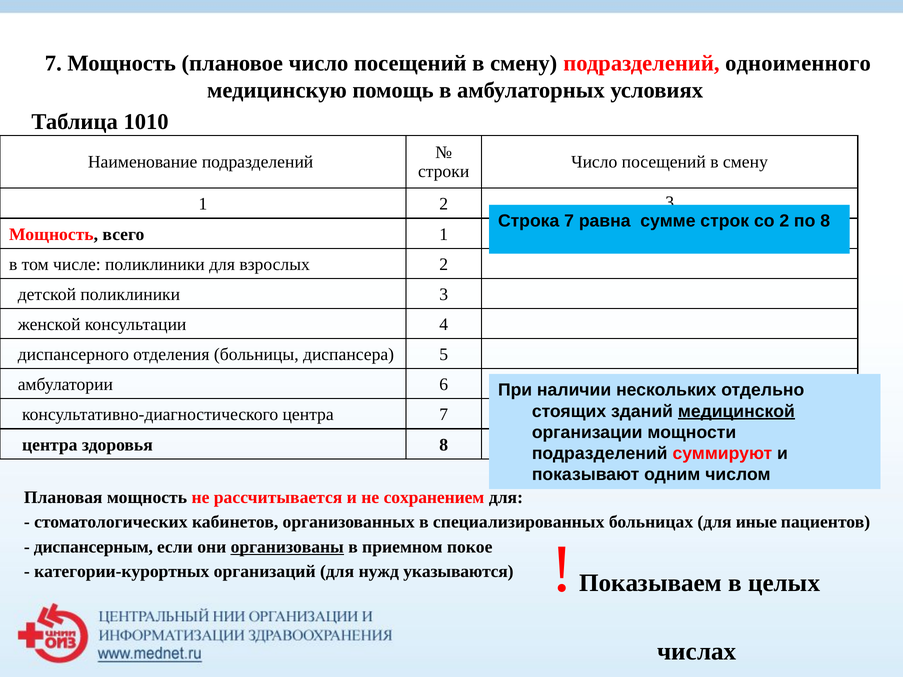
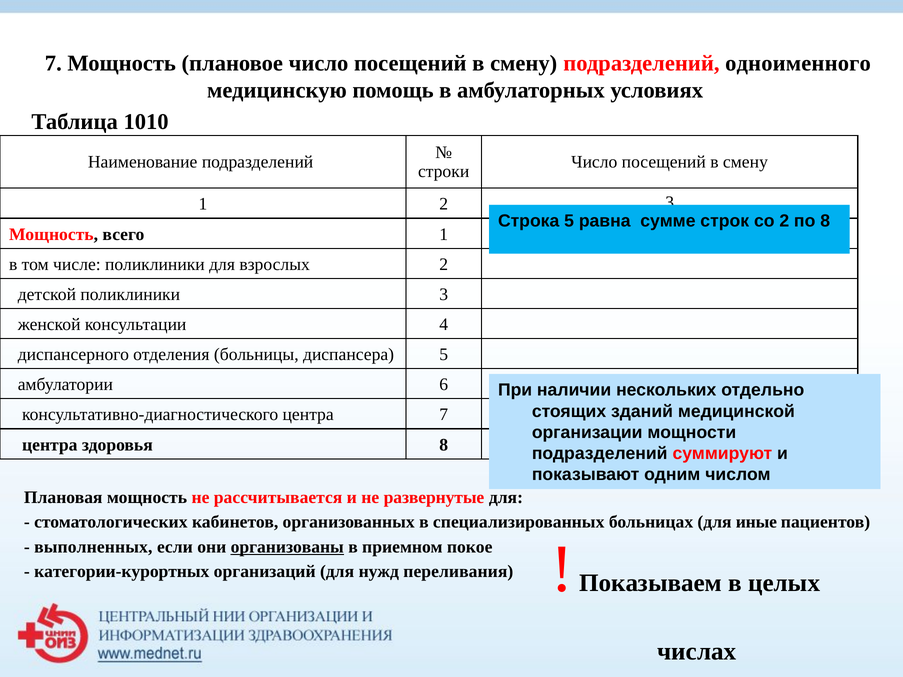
Строка 7: 7 -> 5 (569, 221)
медицинской underline: present -> none (736, 411)
сохранением: сохранением -> развернутые (434, 498)
диспансерным: диспансерным -> выполненных (93, 547)
указываются: указываются -> переливания (458, 572)
